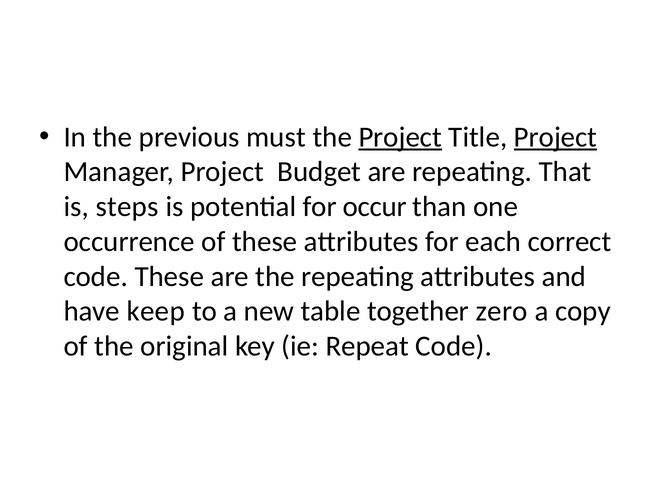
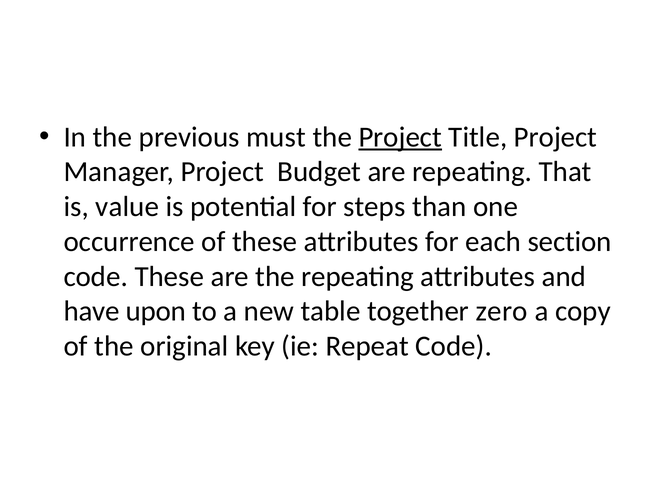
Project underline: present -> none (555, 137)
steps: steps -> value (127, 207)
occur: occur -> steps (374, 207)
correct: correct -> section (570, 241)
keep: keep -> upon (156, 311)
